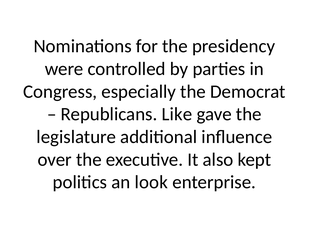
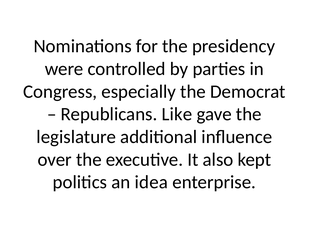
look: look -> idea (151, 182)
